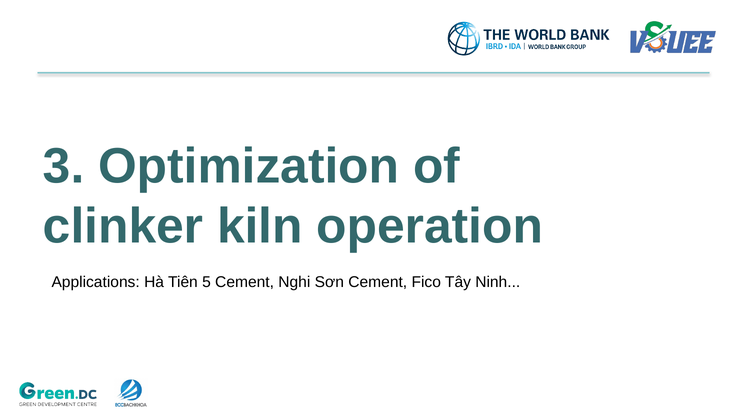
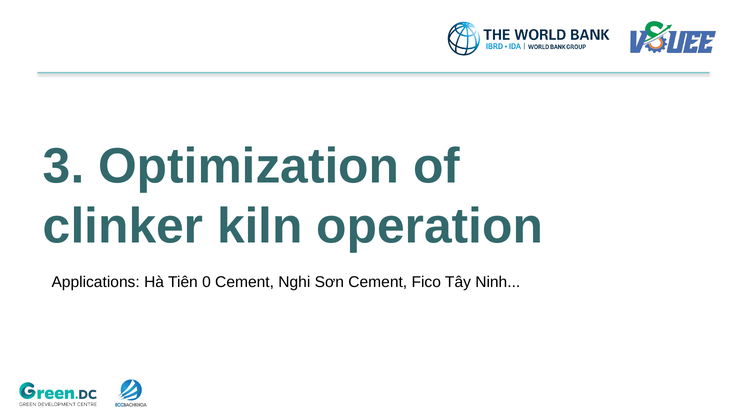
5: 5 -> 0 (206, 282)
